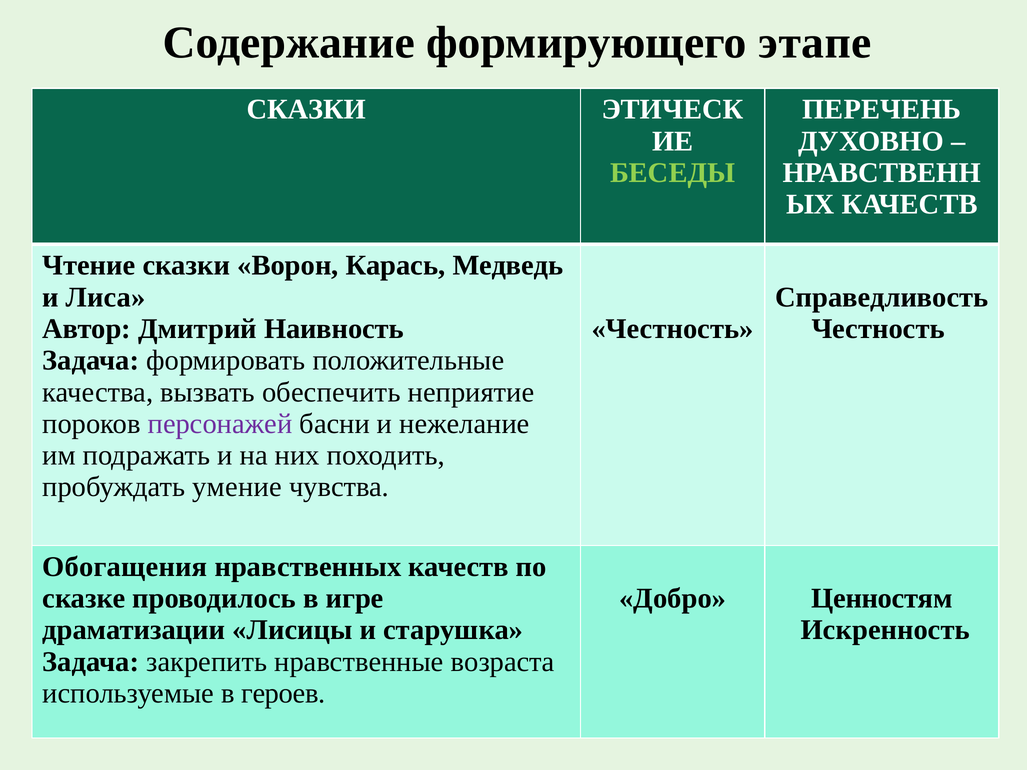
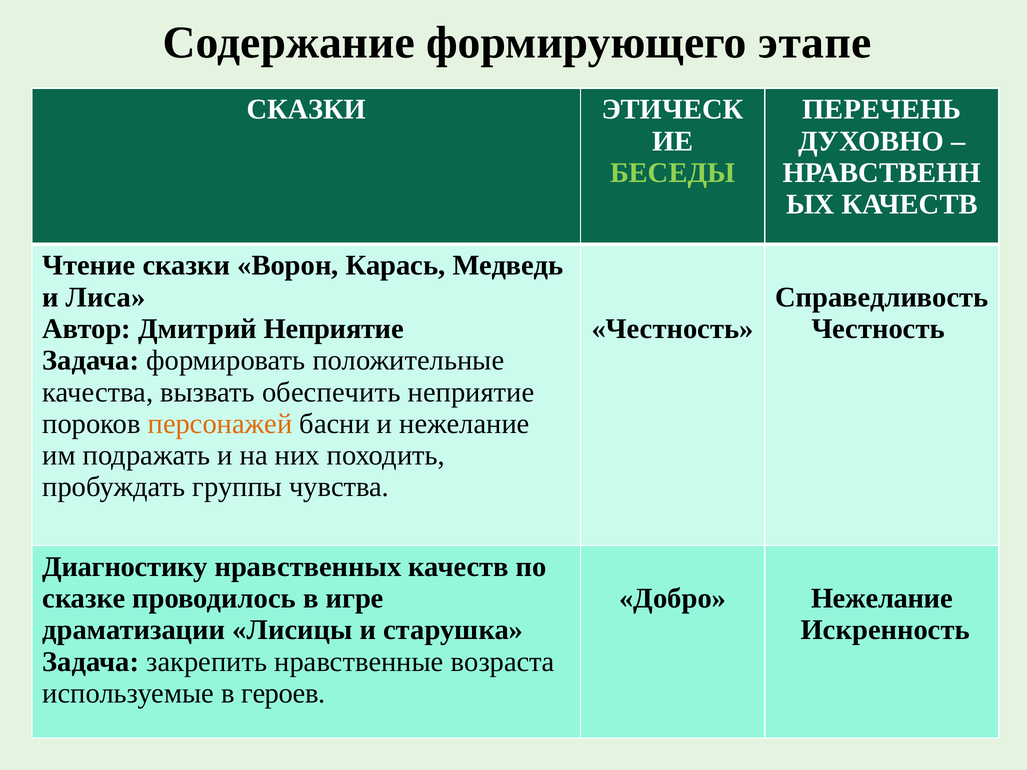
Дмитрий Наивность: Наивность -> Неприятие (334, 329)
персонажей colour: purple -> orange (220, 424)
умение: умение -> группы (237, 487)
Обогащения: Обогащения -> Диагностику (125, 567)
Добро Ценностям: Ценностям -> Нежелание (882, 599)
